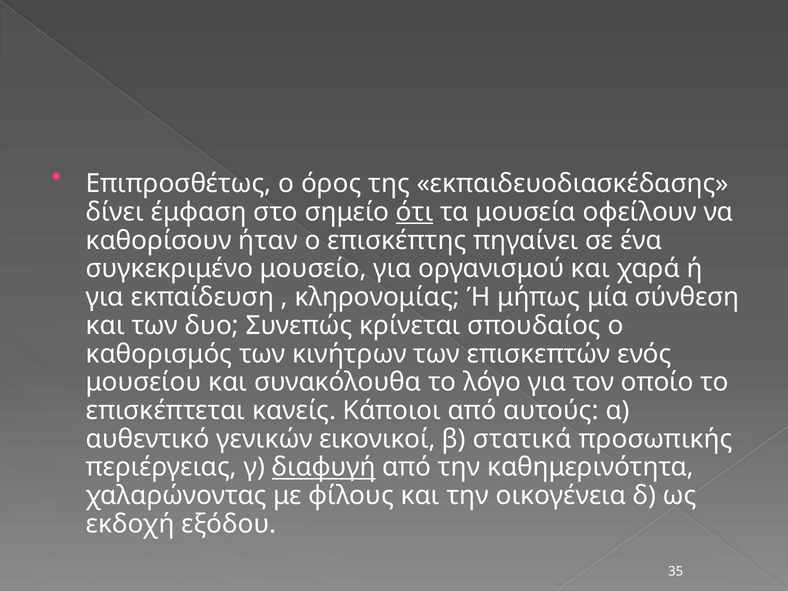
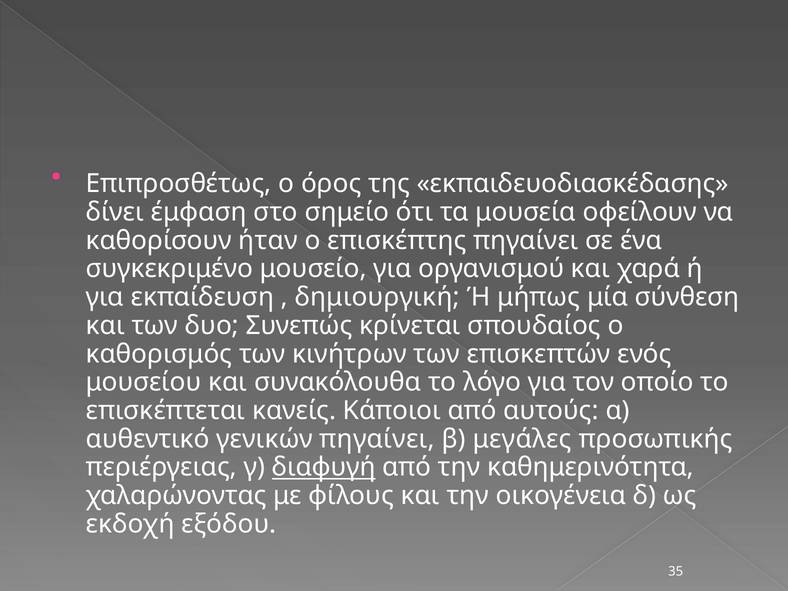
ότι underline: present -> none (415, 212)
κληρονομίας: κληρονομίας -> δημιουργική (377, 297)
γενικών εικονικοί: εικονικοί -> πηγαίνει (377, 439)
στατικά: στατικά -> μεγάλες (522, 439)
